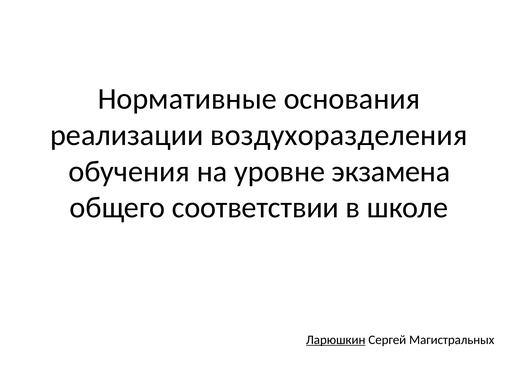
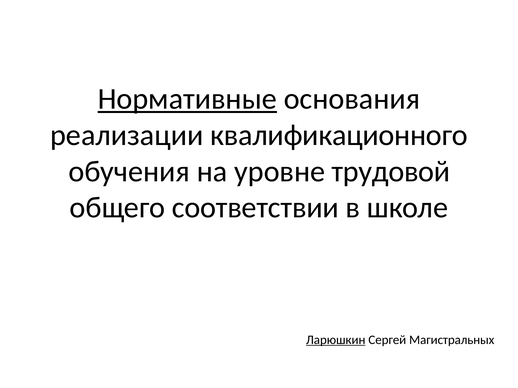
Нормативные underline: none -> present (187, 99)
воздухоразделения: воздухоразделения -> квалификационного (339, 135)
экзамена: экзамена -> трудовой (391, 172)
